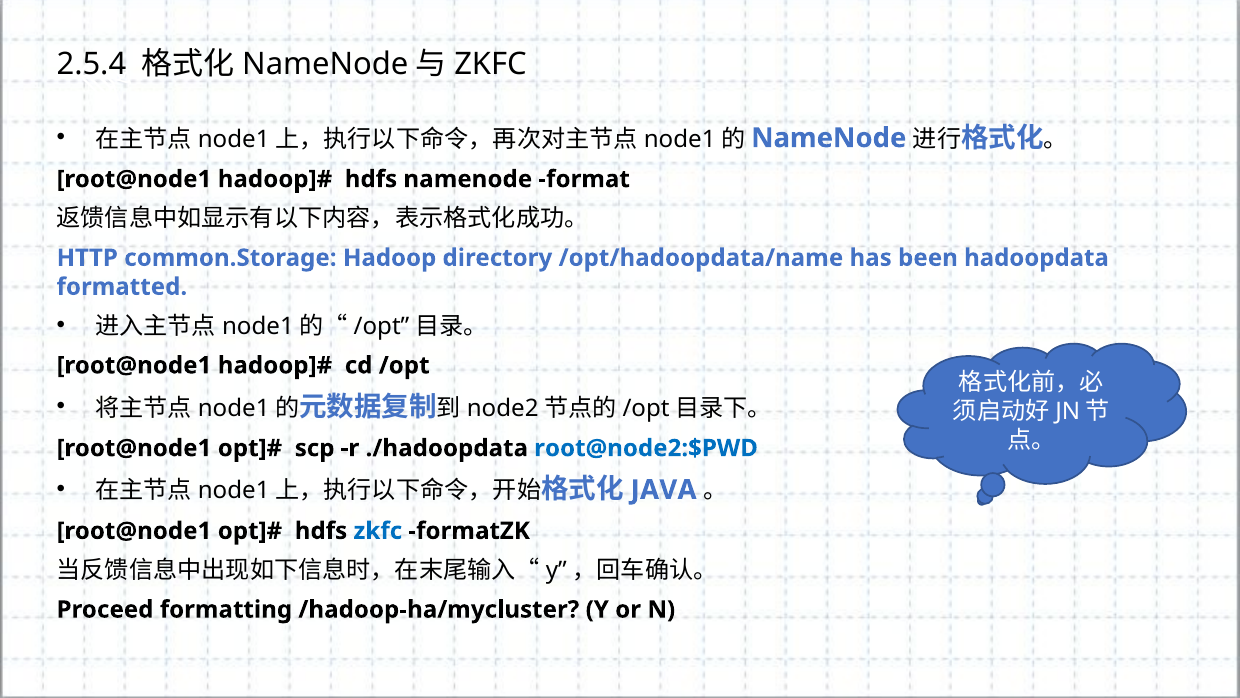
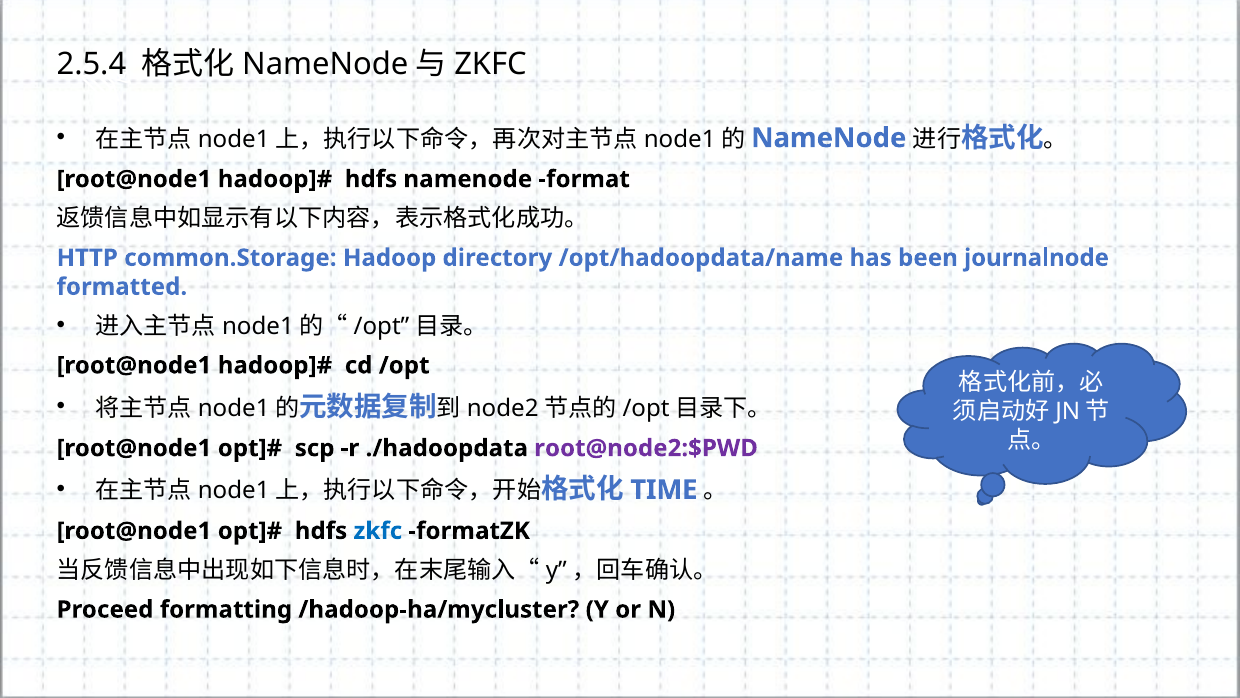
hadoopdata: hadoopdata -> journalnode (1036, 258)
root@node2:$PWD colour: blue -> purple (646, 448)
JAVA: JAVA -> TIME (664, 490)
